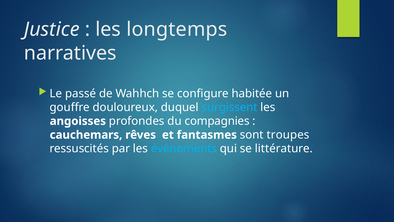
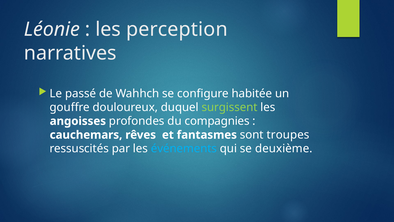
Justice: Justice -> Léonie (52, 29)
longtemps: longtemps -> perception (177, 29)
surgissent colour: light blue -> light green (230, 107)
littérature: littérature -> deuxième (284, 148)
